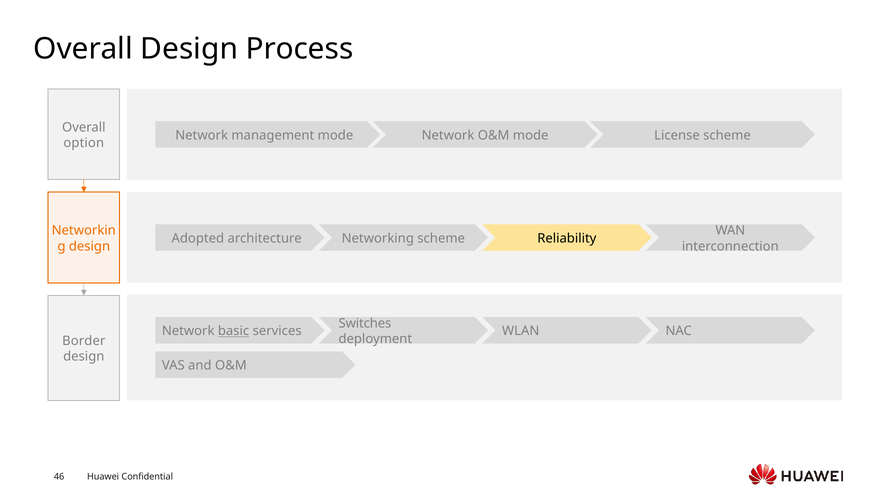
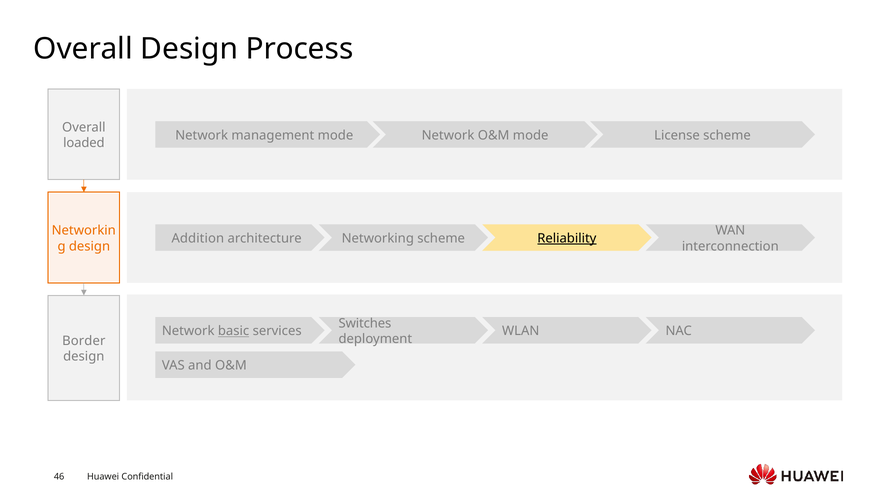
option: option -> loaded (84, 143)
Adopted: Adopted -> Addition (198, 238)
Reliability underline: none -> present (567, 238)
